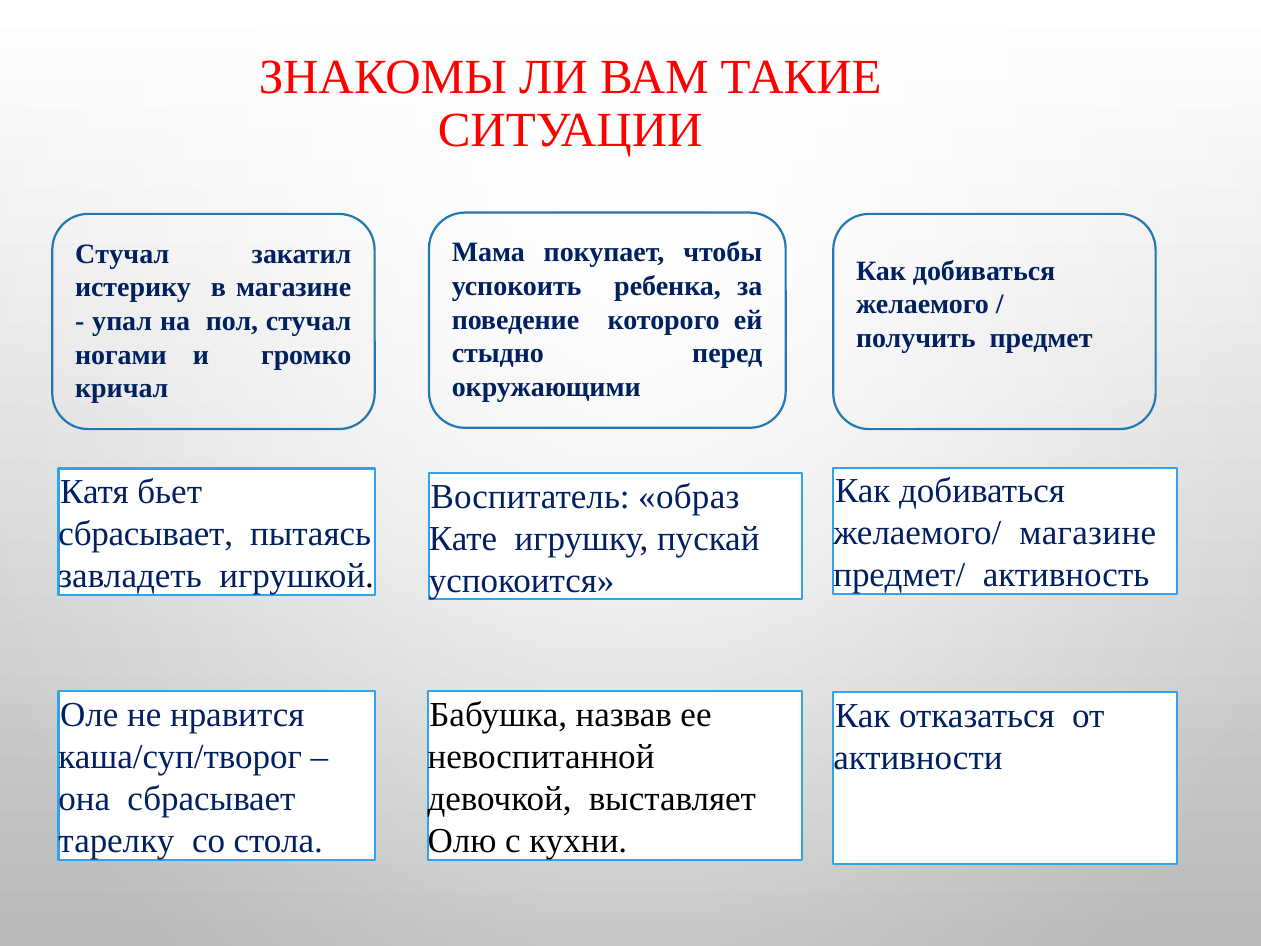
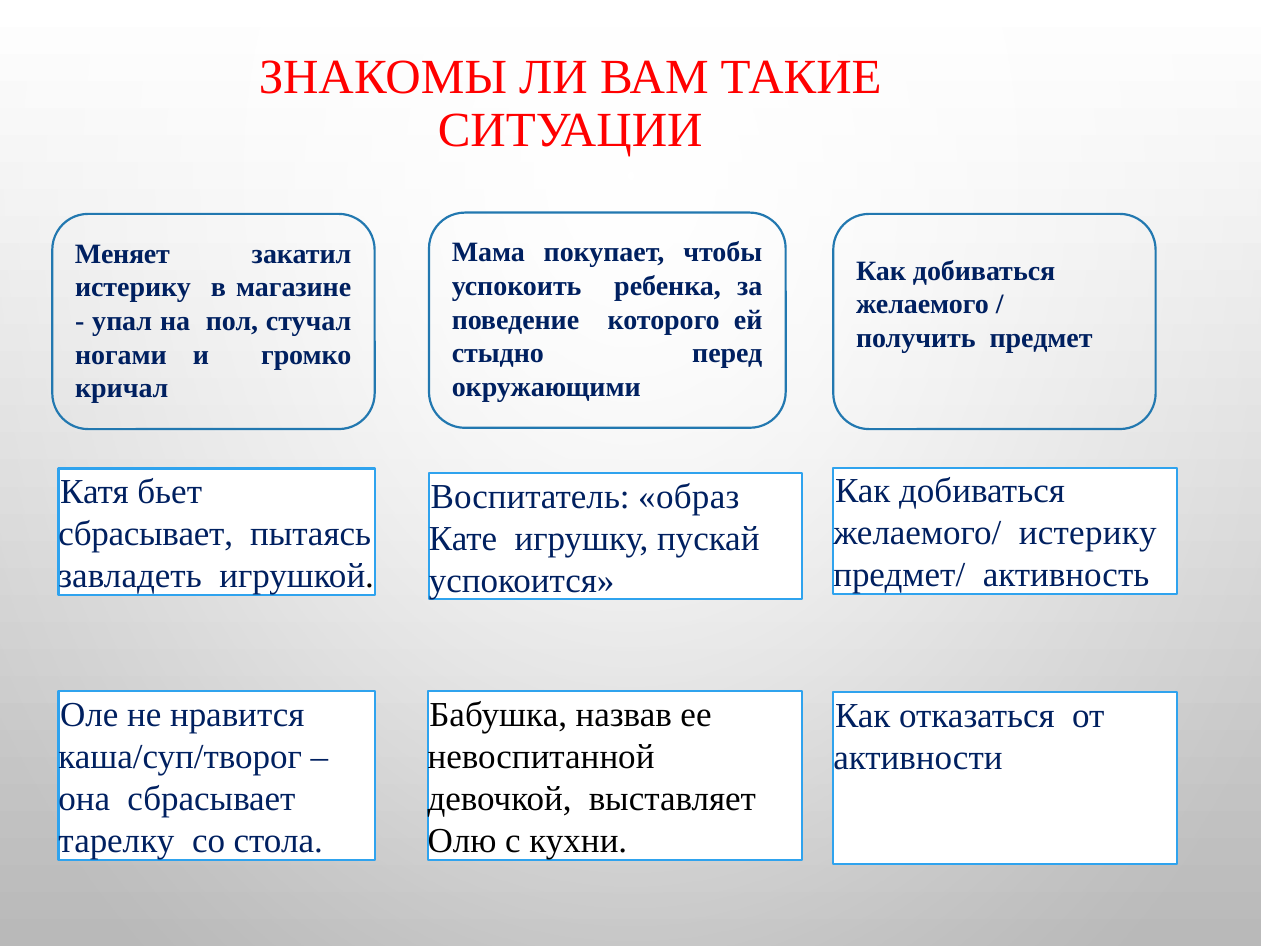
Стучал: Стучал -> Меняет (122, 254)
желаемого/ магазине: магазине -> истерику (1088, 533)
